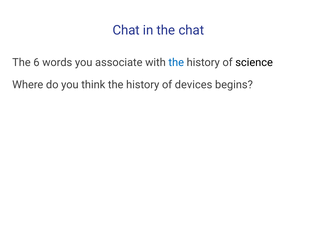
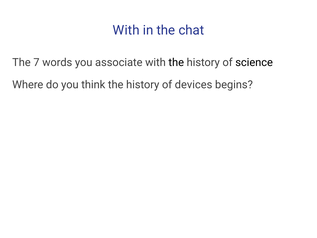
Chat: Chat -> With (126, 30)
6: 6 -> 7 (36, 62)
the colour: blue -> black (176, 62)
